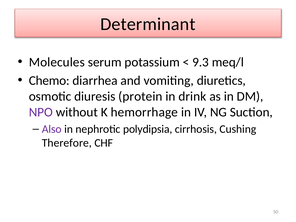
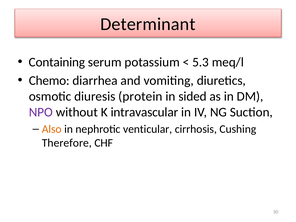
Molecules: Molecules -> Containing (57, 62)
9.3: 9.3 -> 5.3 (201, 62)
drink: drink -> sided (193, 96)
hemorrhage: hemorrhage -> intravascular (144, 112)
Also colour: purple -> orange (52, 129)
polydipsia: polydipsia -> venticular (148, 129)
